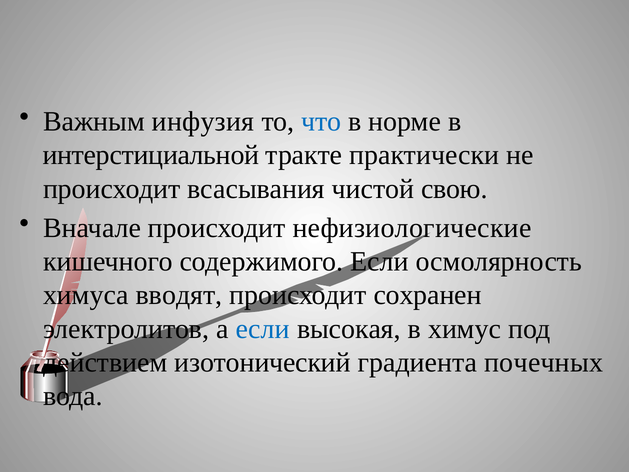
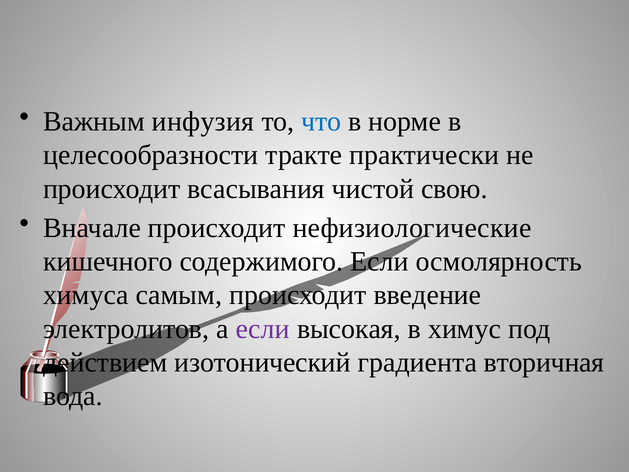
интерстициальной: интерстициальной -> целесообразности (151, 155)
вводят: вводят -> самым (179, 295)
сохранен: сохранен -> введение (427, 295)
если colour: blue -> purple (263, 329)
почечных: почечных -> вторичная (544, 362)
